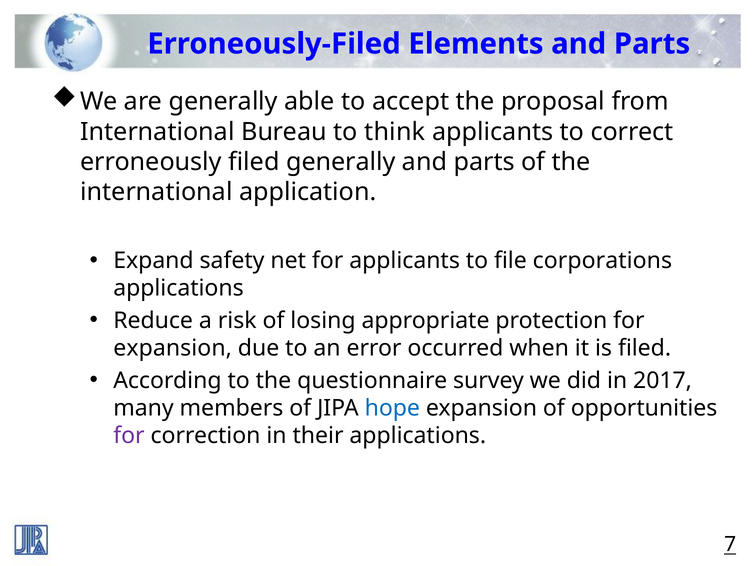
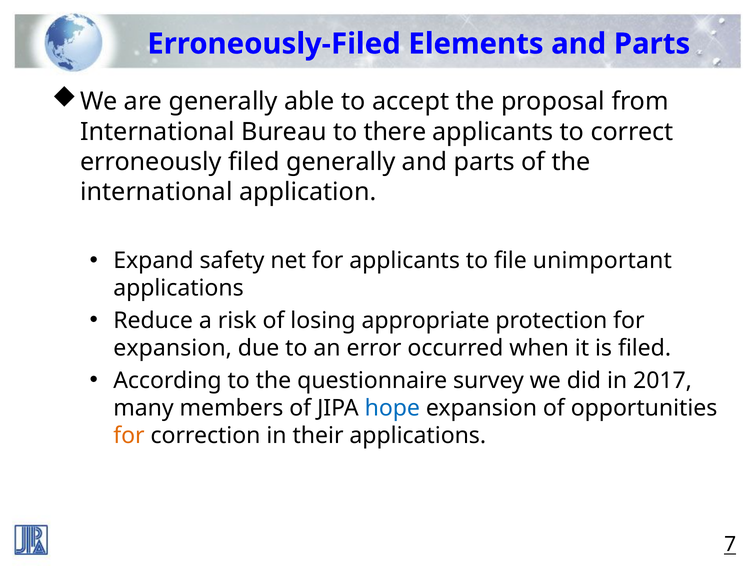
think: think -> there (395, 132)
corporations: corporations -> unimportant (602, 261)
for colour: purple -> orange (129, 436)
